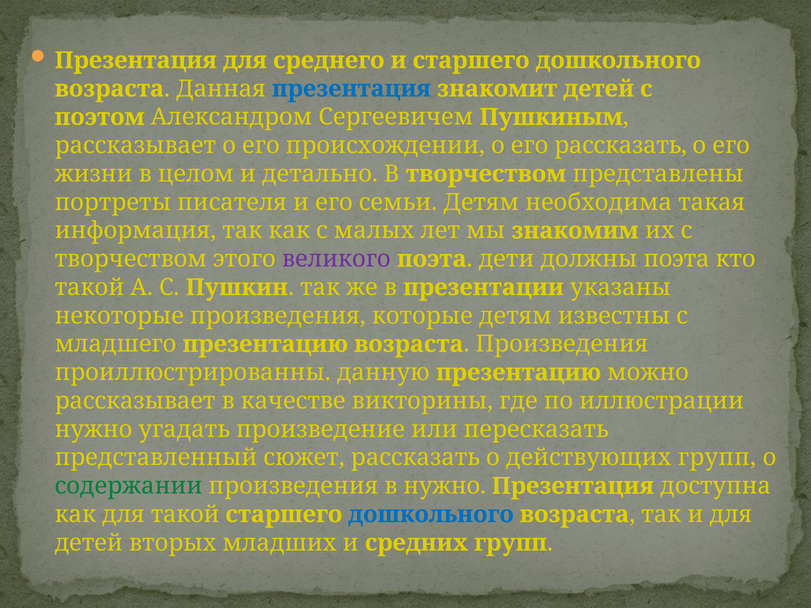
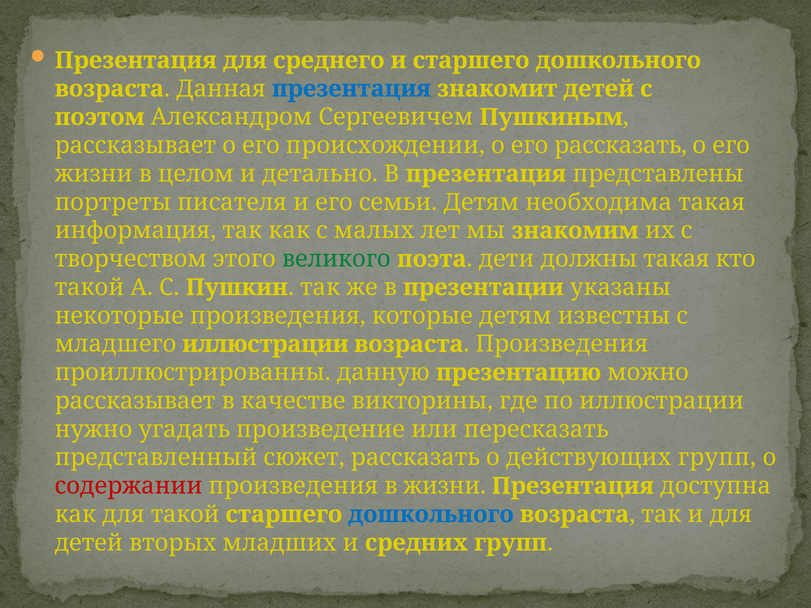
В творчеством: творчеством -> презентация (486, 174)
великого colour: purple -> green (336, 259)
должны поэта: поэта -> такая (676, 259)
младшего презентацию: презентацию -> иллюстрации (265, 344)
содержании colour: green -> red (129, 486)
в нужно: нужно -> жизни (445, 486)
